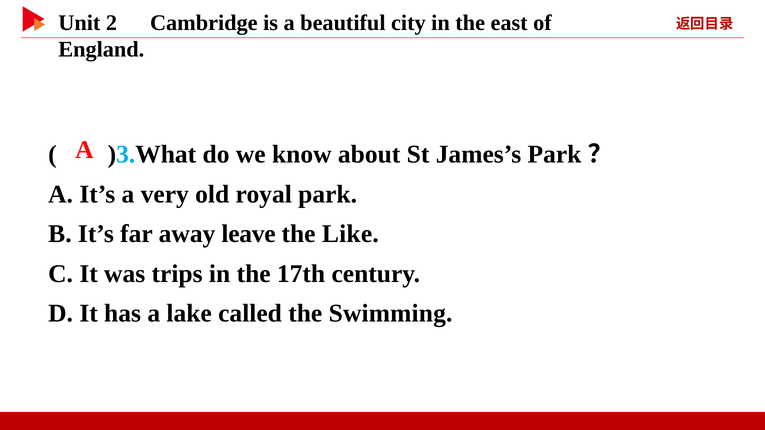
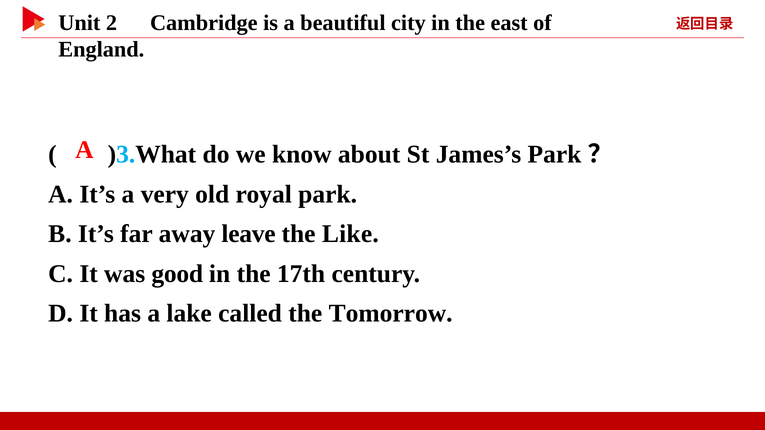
trips: trips -> good (177, 274)
Swimming: Swimming -> Tomorrow (391, 314)
